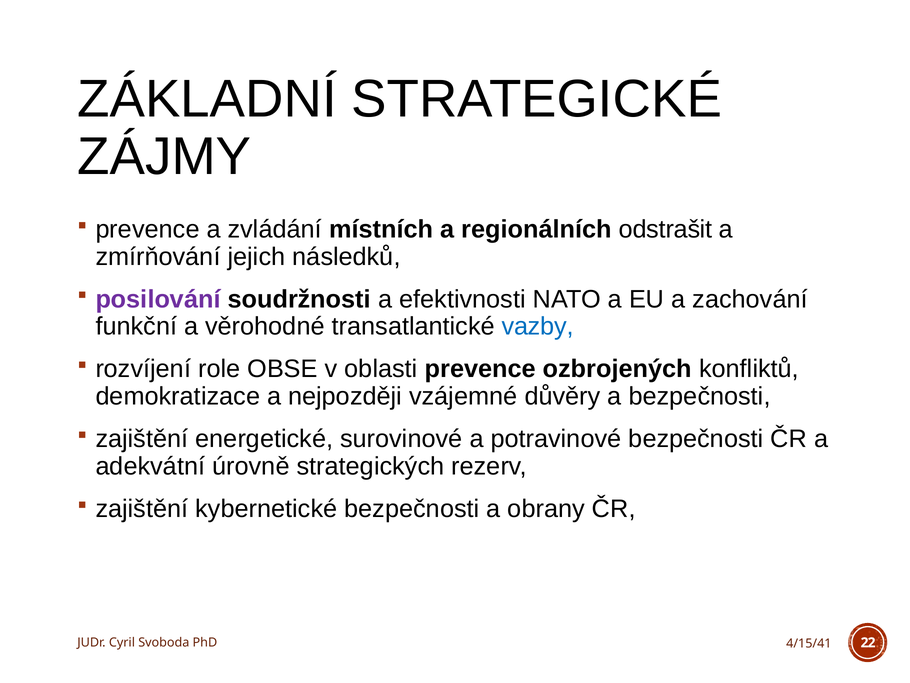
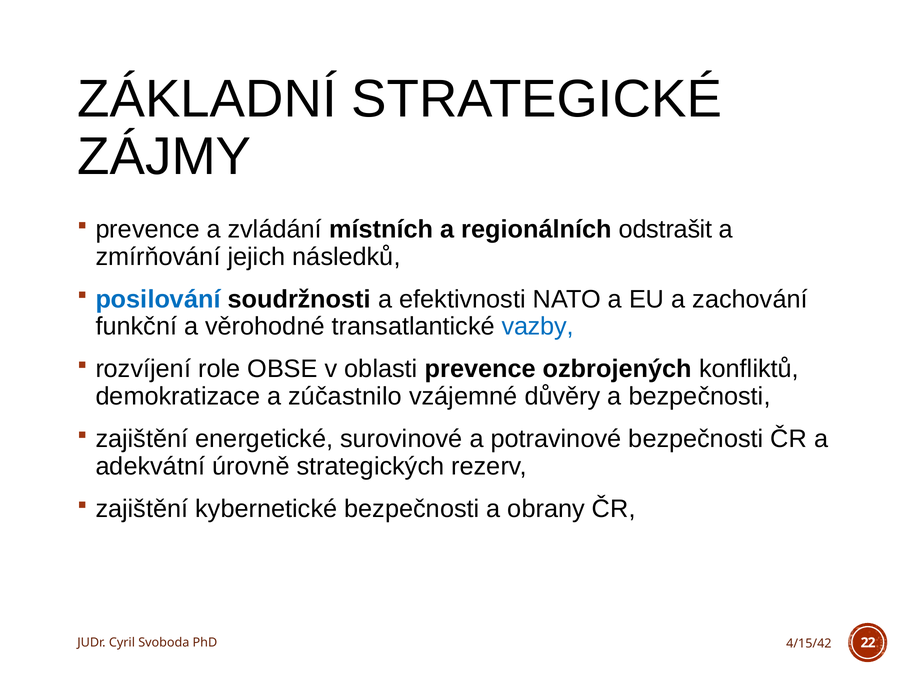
posilování colour: purple -> blue (158, 299)
nejpozději: nejpozději -> zúčastnilo (345, 396)
4/15/41: 4/15/41 -> 4/15/42 (809, 643)
